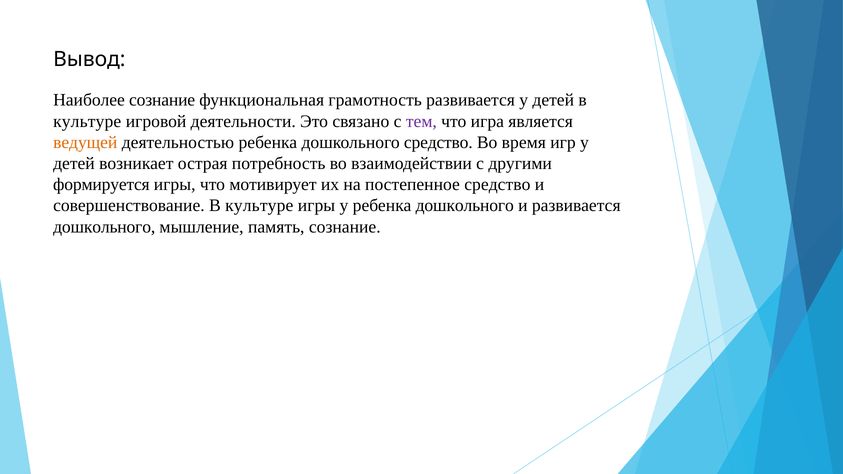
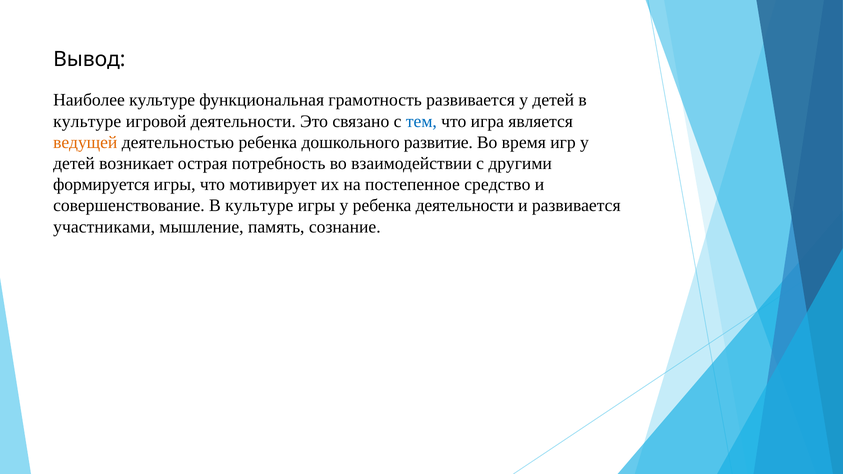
Наиболее сознание: сознание -> культуре (162, 100)
тем colour: purple -> blue (421, 121)
дошкольного средство: средство -> развитие (438, 142)
у ребенка дошкольного: дошкольного -> деятельности (465, 206)
дошкольного: дошкольного -> участниками (104, 227)
